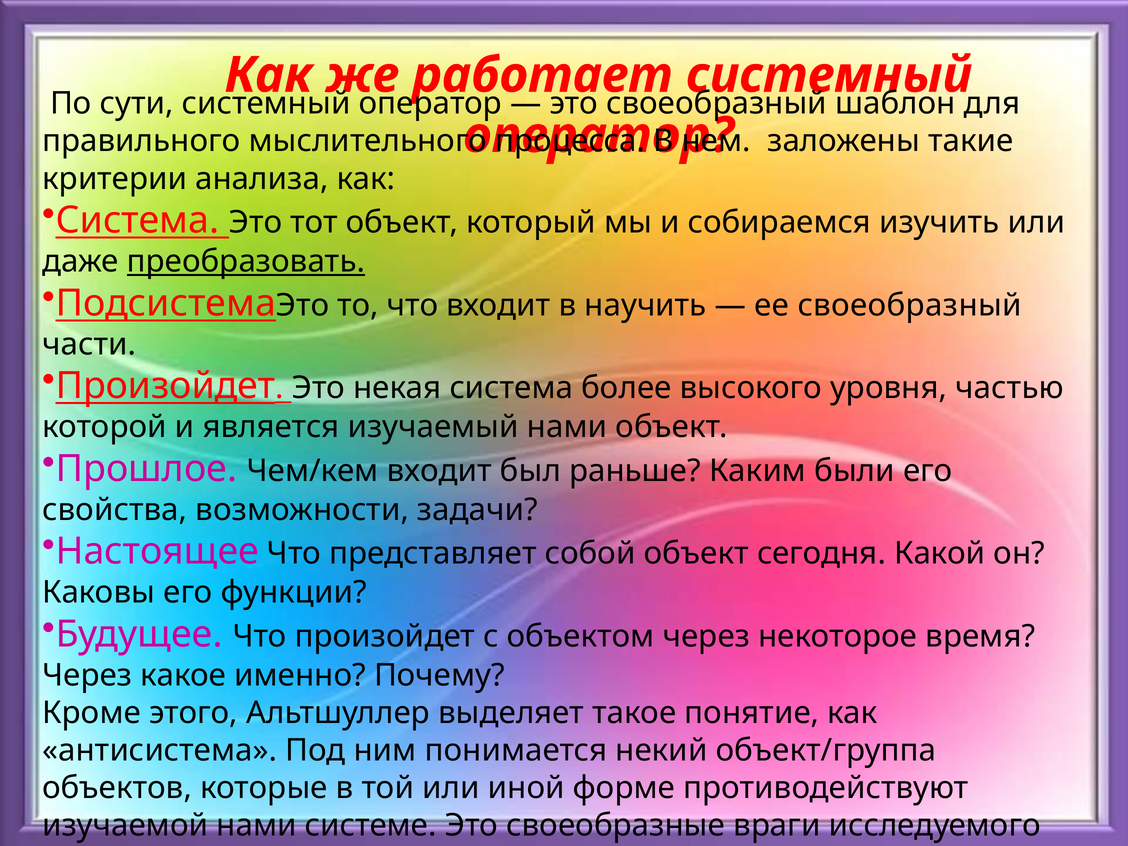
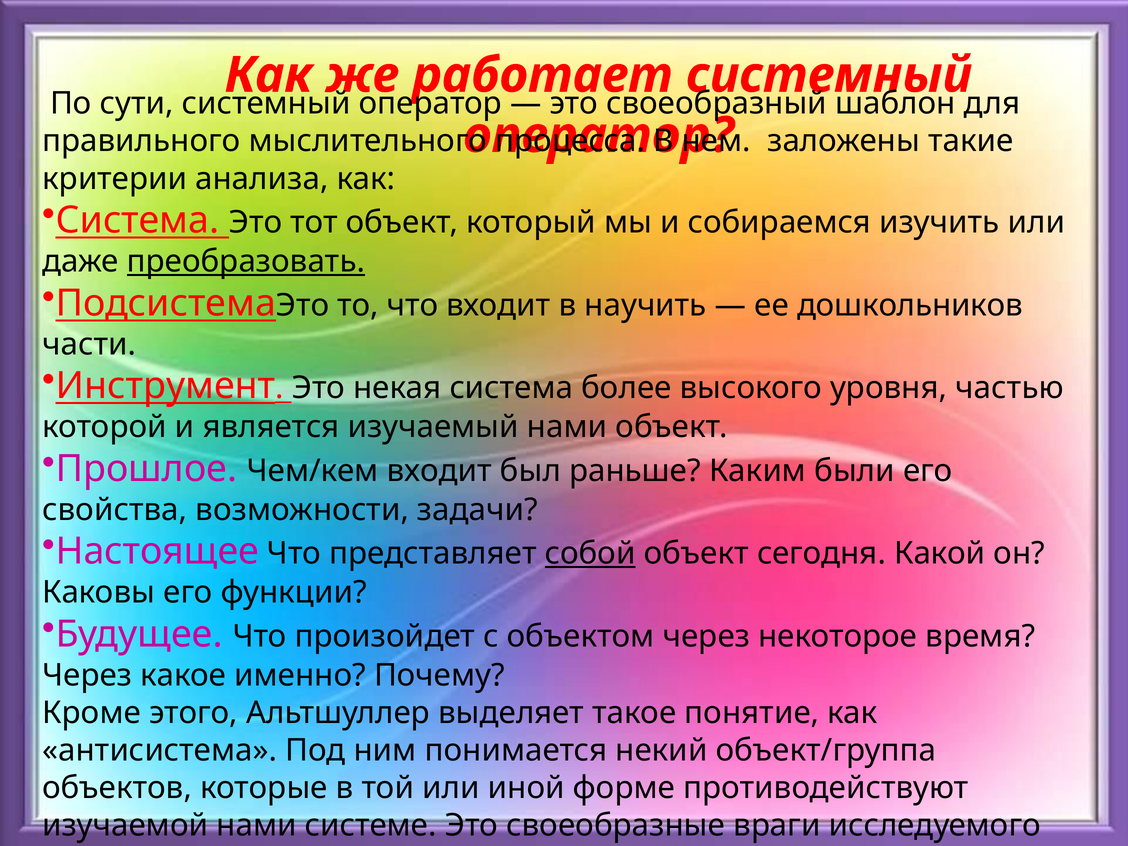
ее своеобразный: своеобразный -> дошкольников (910, 305)
Произойдет: Произойдет -> Инструмент (165, 386)
собой underline: none -> present (590, 554)
